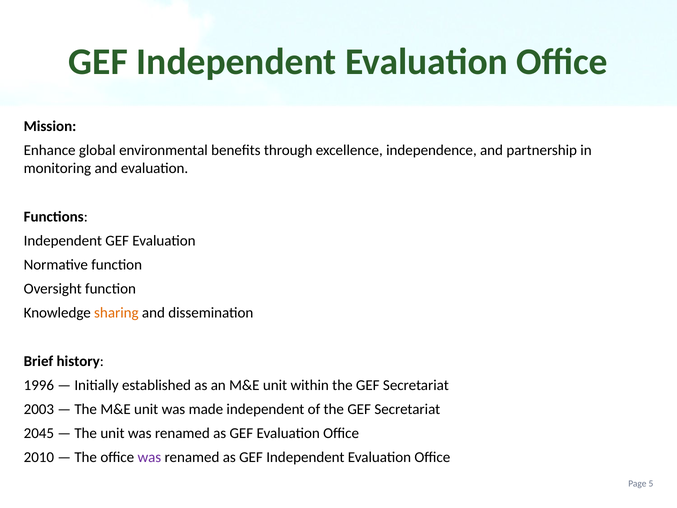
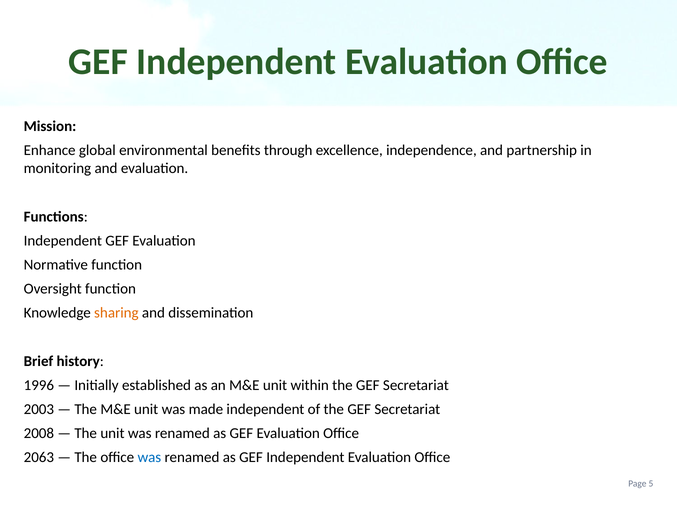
2045: 2045 -> 2008 (39, 433)
2010: 2010 -> 2063 (39, 457)
was colour: purple -> blue (149, 457)
